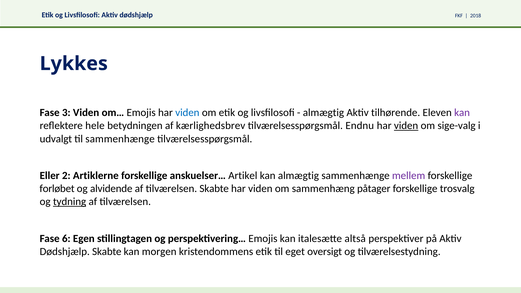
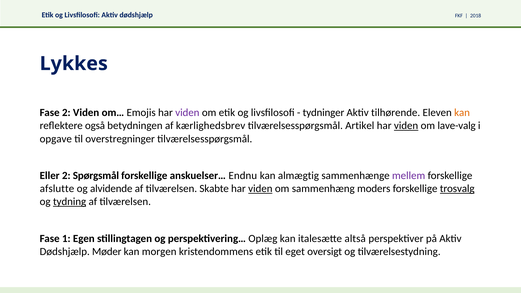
Fase 3: 3 -> 2 (66, 113)
viden colour: blue -> purple (187, 113)
almægtig: almægtig -> tydninger (324, 113)
kan colour: purple -> orange (462, 113)
hele: hele -> også (95, 126)
Endnu: Endnu -> Artikel (360, 126)
sige-valg: sige-valg -> lave-valg (457, 126)
udvalgt: udvalgt -> opgave (56, 139)
til sammenhænge: sammenhænge -> overstregninger (120, 139)
Artiklerne: Artiklerne -> Spørgsmål (96, 176)
Artikel: Artikel -> Endnu (243, 176)
forløbet: forløbet -> afslutte (57, 189)
viden underline: none -> present (260, 189)
påtager: påtager -> moders (374, 189)
trosvalg underline: none -> present (457, 189)
6: 6 -> 1 (66, 239)
perspektivering… Emojis: Emojis -> Oplæg (263, 239)
Dødshjælp Skabte: Skabte -> Møder (107, 252)
